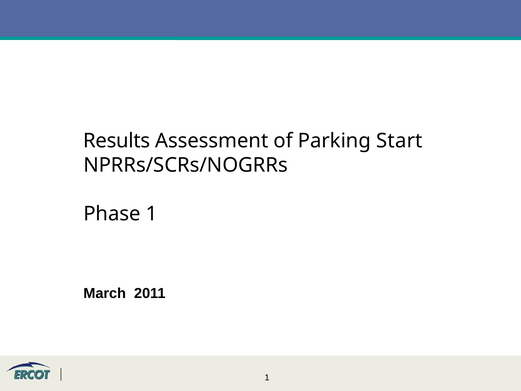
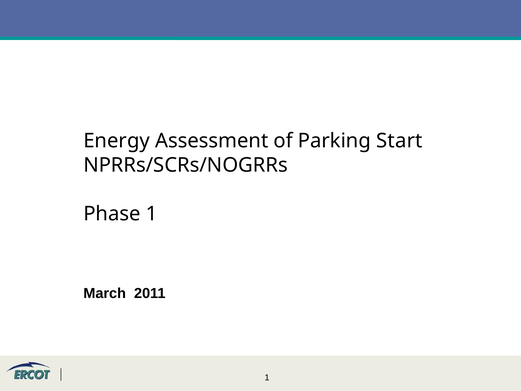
Results: Results -> Energy (117, 141)
